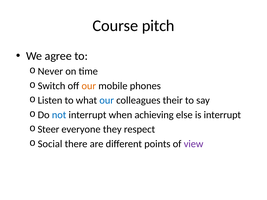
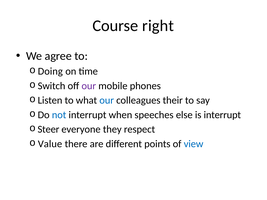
pitch: pitch -> right (158, 26)
Never: Never -> Doing (50, 71)
our colour: orange -> purple (89, 86)
achieving: achieving -> speeches (154, 115)
Social: Social -> Value (50, 144)
view colour: purple -> blue (194, 144)
